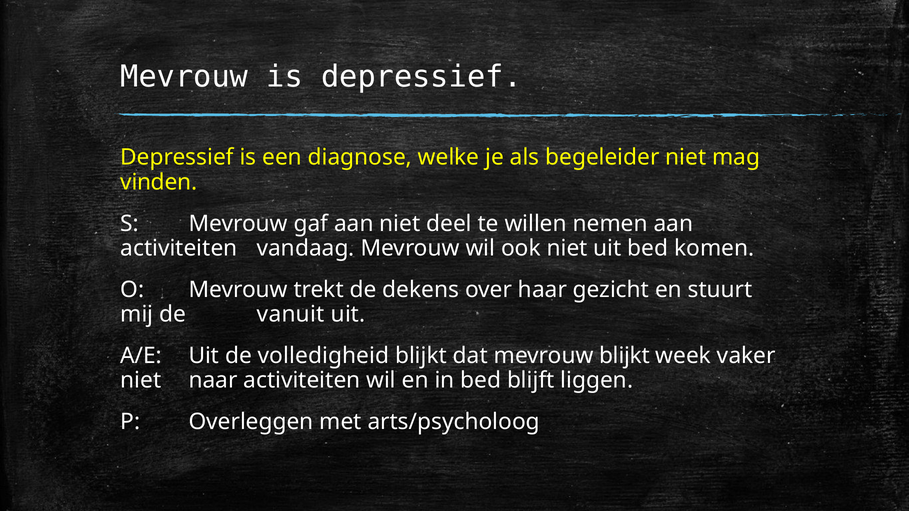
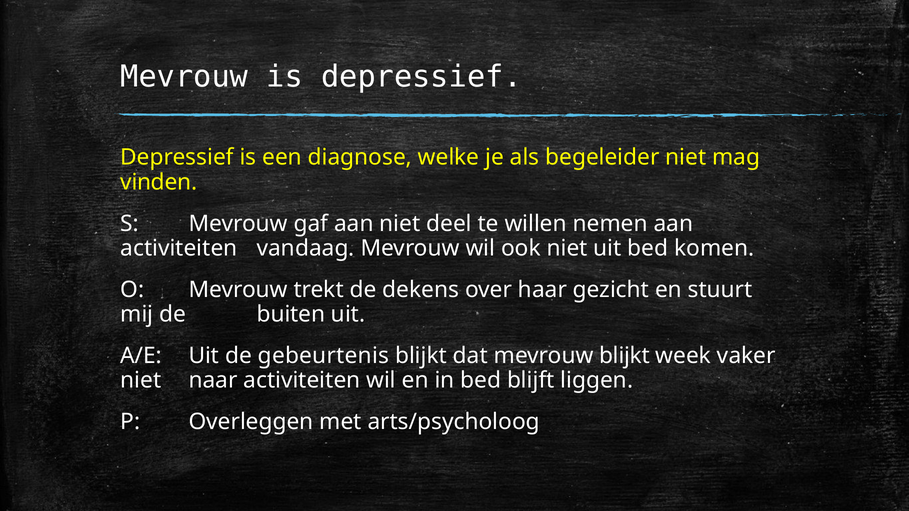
vanuit: vanuit -> buiten (291, 314)
volledigheid: volledigheid -> gebeurtenis (323, 356)
